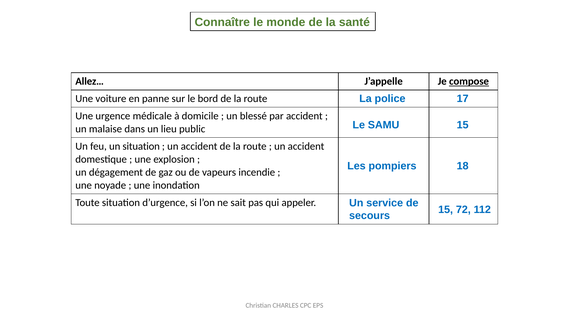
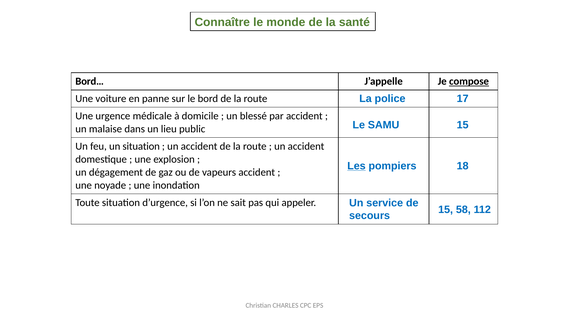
Allez…: Allez… -> Bord… (90, 81)
Les underline: none -> present (356, 166)
vapeurs incendie: incendie -> accident (257, 172)
72: 72 -> 58 (463, 210)
